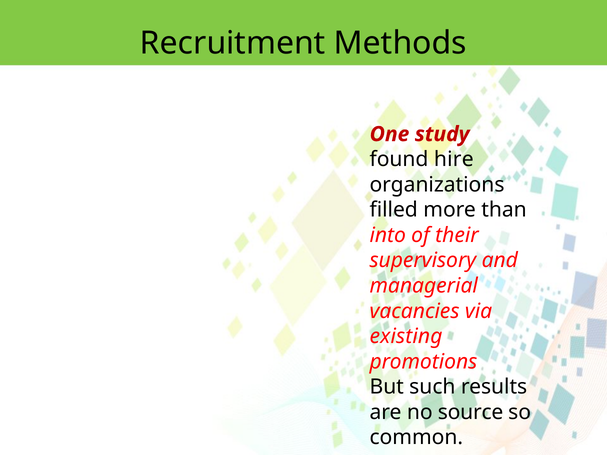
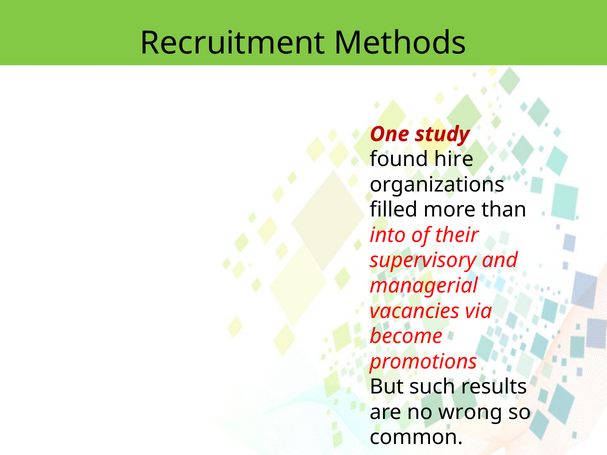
existing: existing -> become (406, 337)
source: source -> wrong (470, 412)
